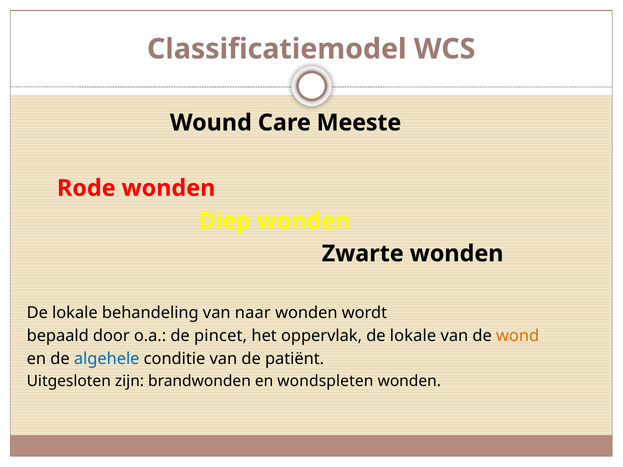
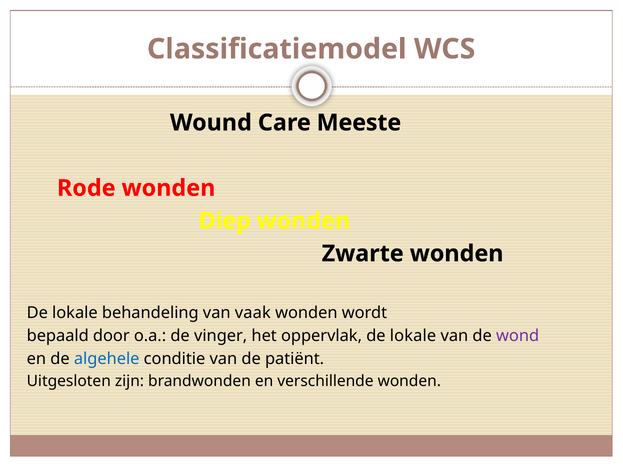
naar: naar -> vaak (253, 313)
pincet: pincet -> vinger (221, 336)
wond colour: orange -> purple (518, 336)
wondspleten: wondspleten -> verschillende (325, 381)
